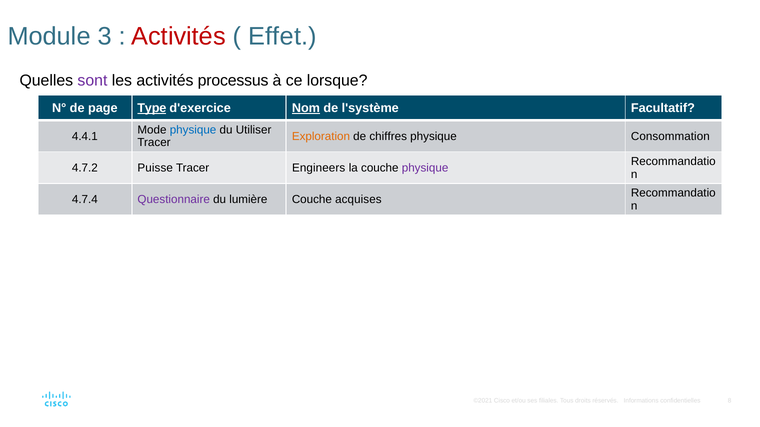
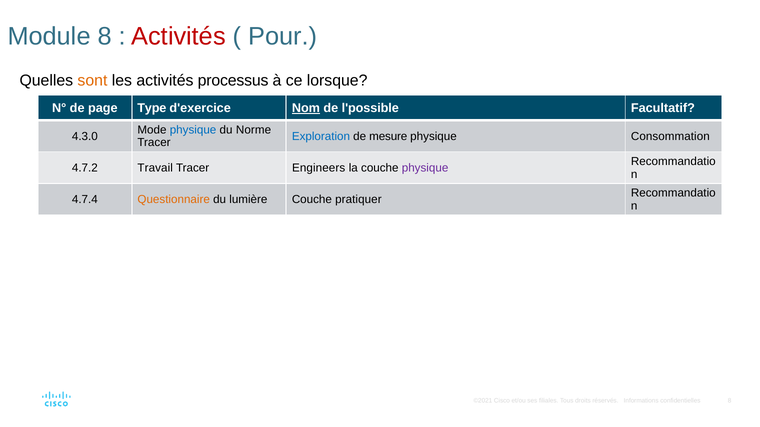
Module 3: 3 -> 8 (105, 37)
Effet: Effet -> Pour (283, 37)
sont colour: purple -> orange (92, 81)
Type underline: present -> none (152, 108)
l'système: l'système -> l'possible (370, 108)
Utiliser: Utiliser -> Norme (254, 130)
4.4.1: 4.4.1 -> 4.3.0 (85, 136)
Exploration colour: orange -> blue (321, 136)
chiffres: chiffres -> mesure (388, 136)
Puisse: Puisse -> Travail (155, 168)
Questionnaire colour: purple -> orange (174, 200)
acquises: acquises -> pratiquer (358, 200)
